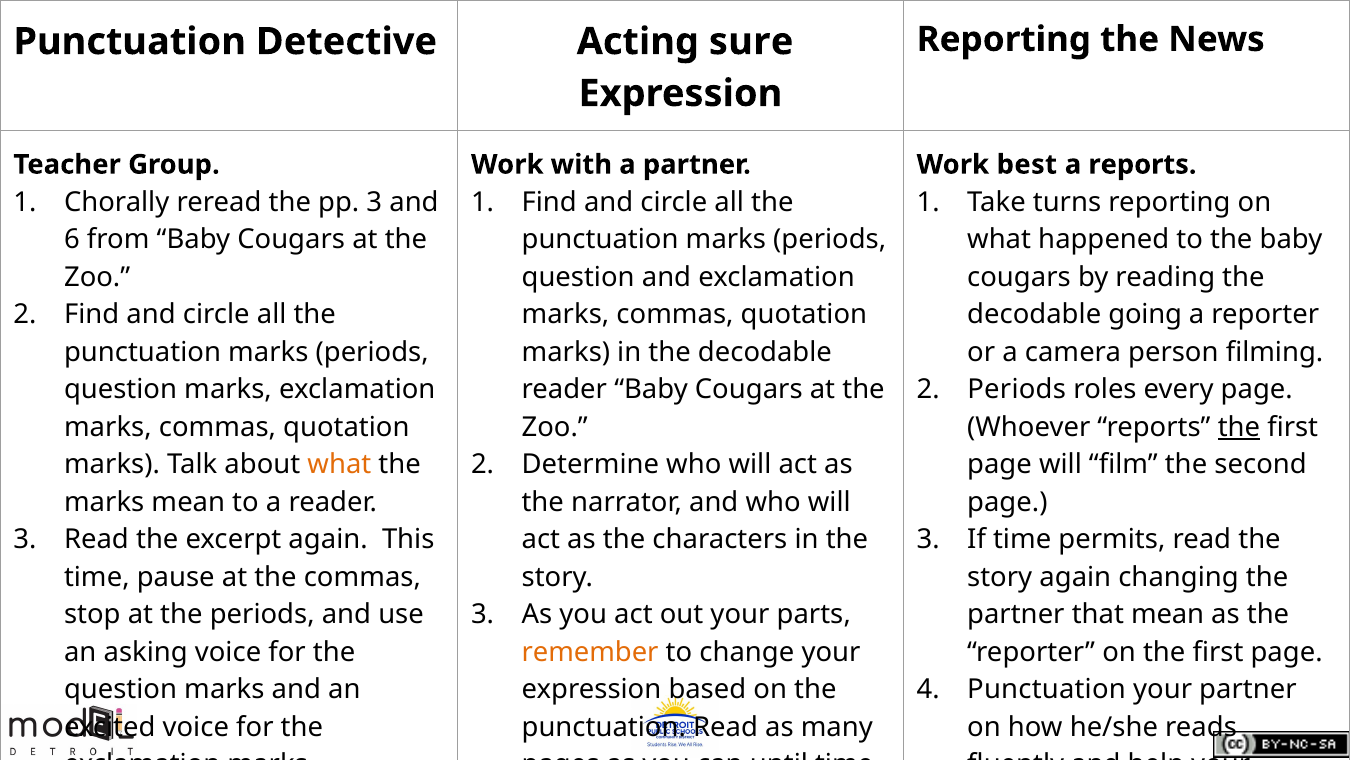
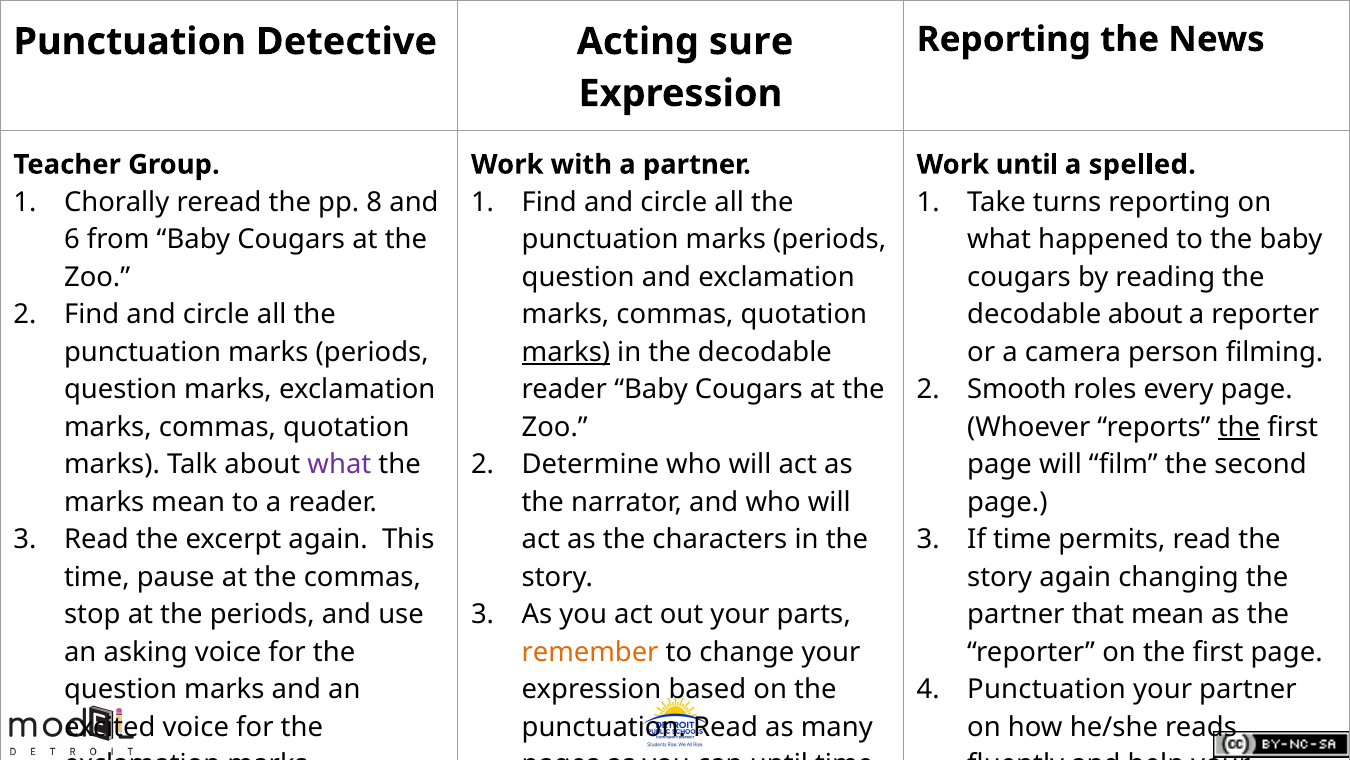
Work best: best -> until (1027, 164)
a reports: reports -> spelled (1142, 164)
pp 3: 3 -> 8 (374, 202)
decodable going: going -> about (1145, 314)
marks underline: none -> present (566, 352)
Periods: Periods -> Smooth (1017, 389)
what colour: orange -> purple (339, 464)
